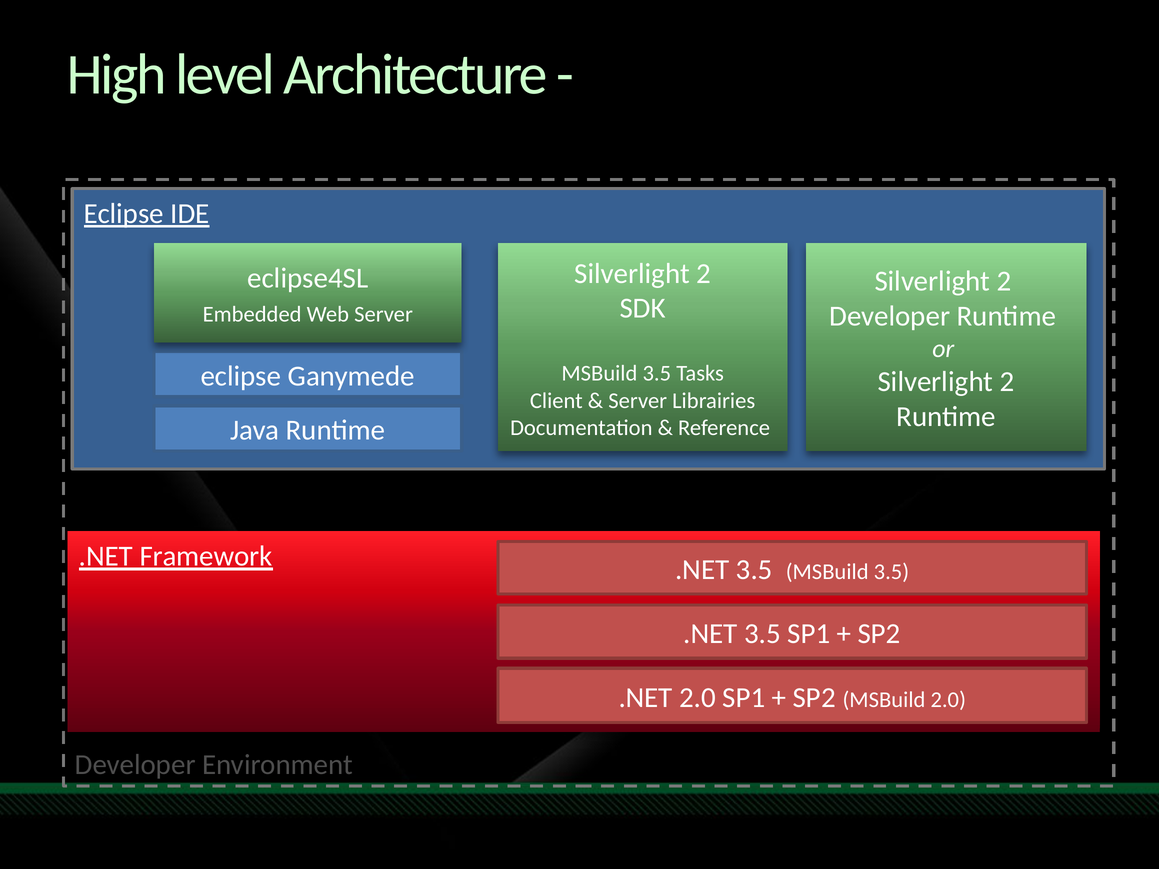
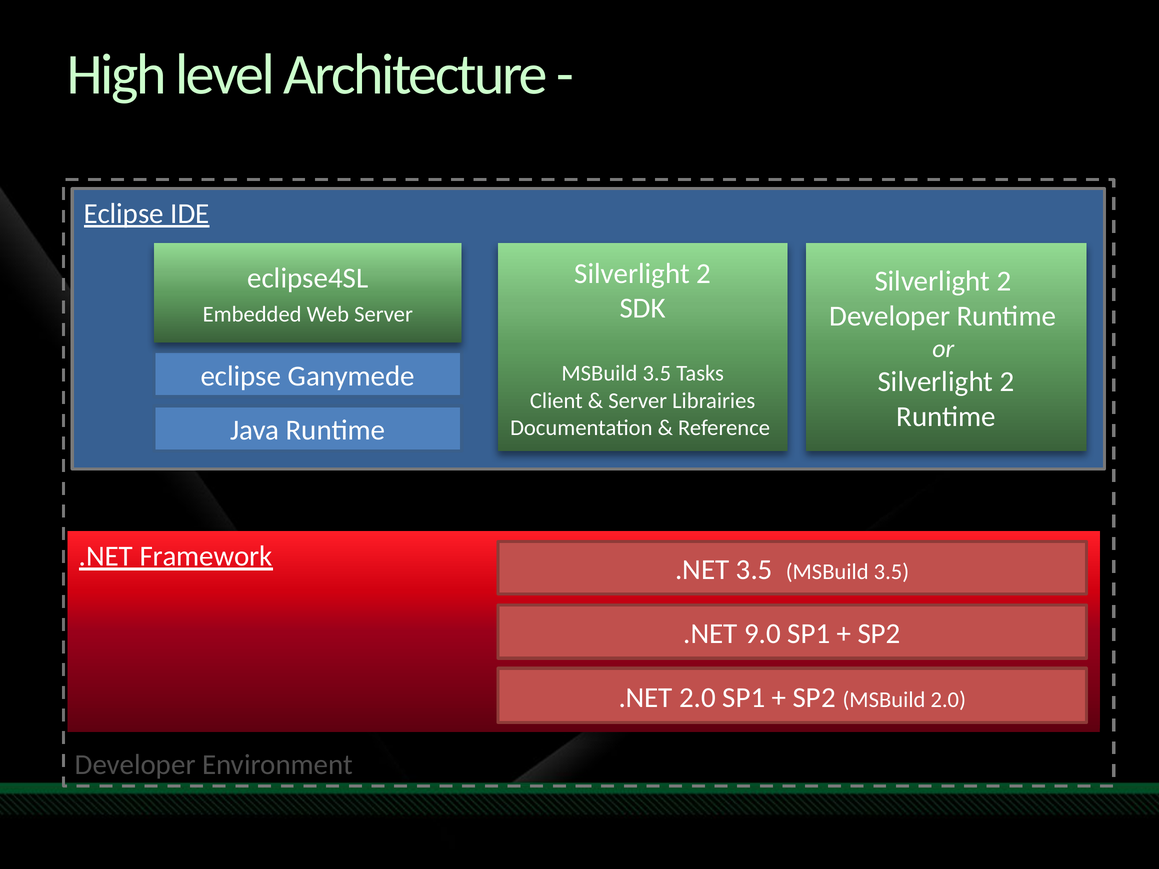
3.5: 3.5 -> 9.0 (762, 634)
